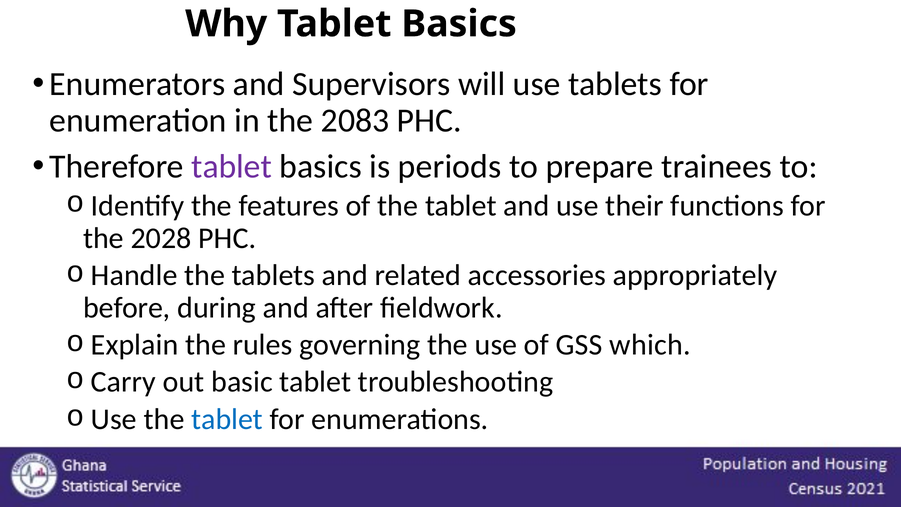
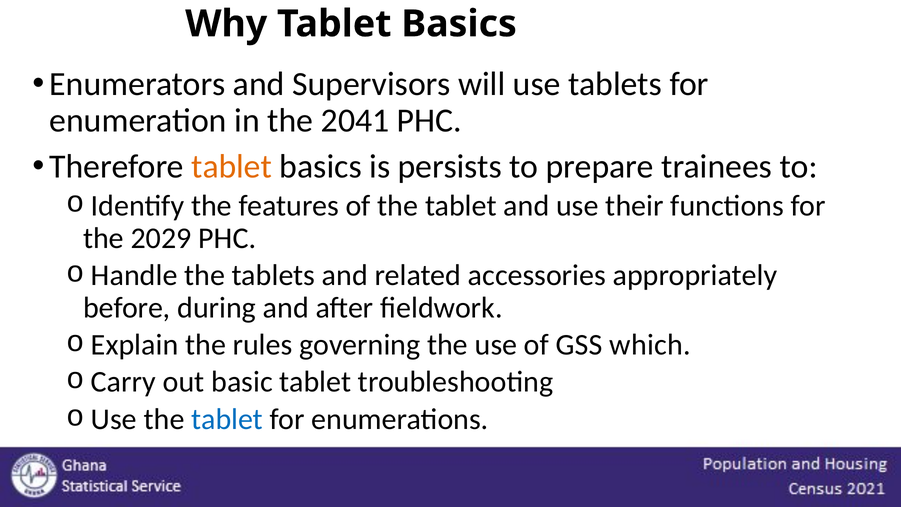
2083: 2083 -> 2041 (355, 120)
tablet colour: purple -> orange (232, 166)
periods: periods -> persists (450, 166)
2028: 2028 -> 2029 (161, 238)
